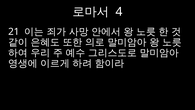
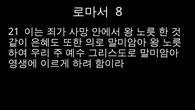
4: 4 -> 8 (119, 12)
